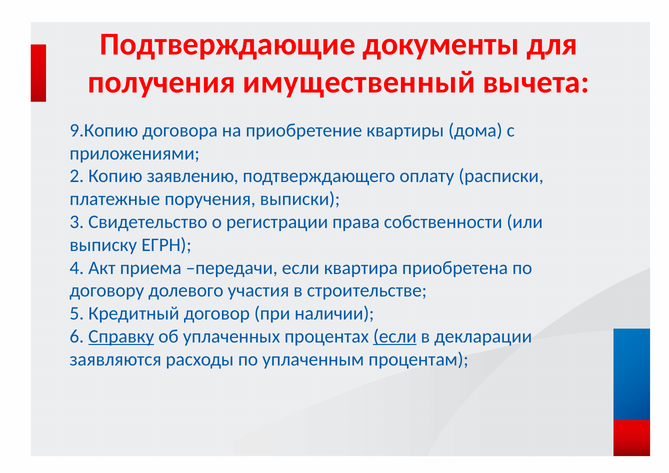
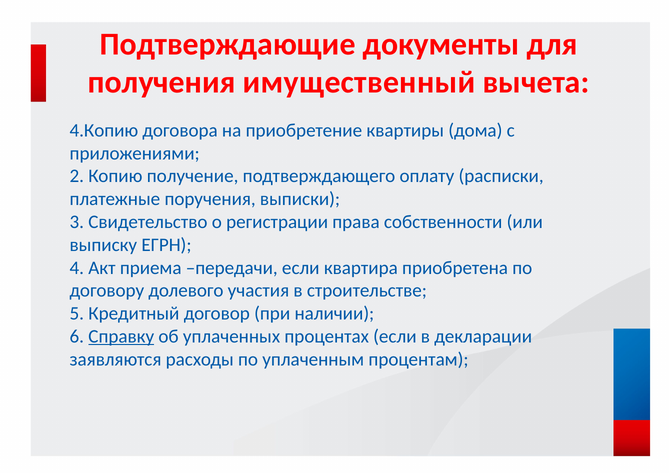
9.Копию: 9.Копию -> 4.Копию (104, 130)
заявлению: заявлению -> получение (193, 176)
если underline: present -> none (395, 336)
